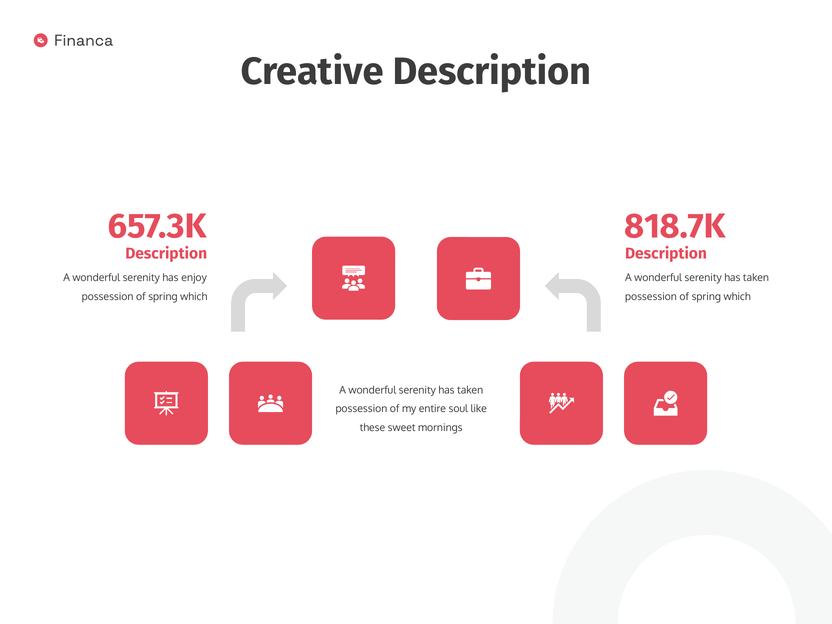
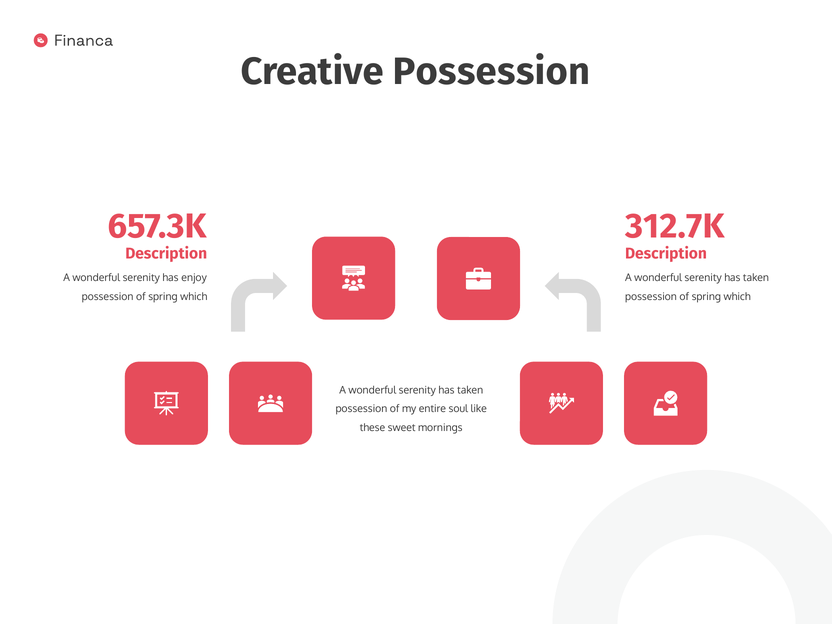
Creative Description: Description -> Possession (492, 72)
818.7K: 818.7K -> 312.7K (675, 226)
